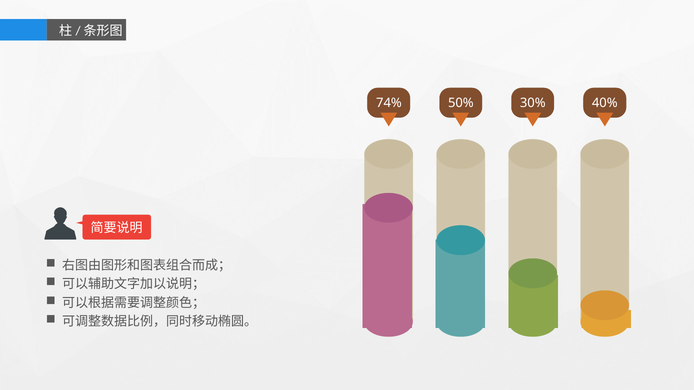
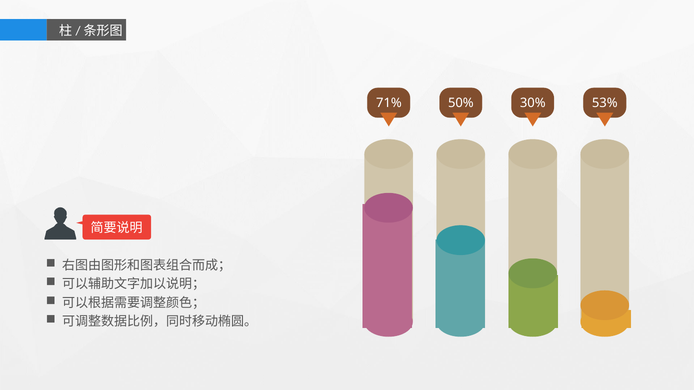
74%: 74% -> 71% (389, 103)
40%: 40% -> 53% (605, 103)
